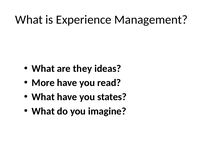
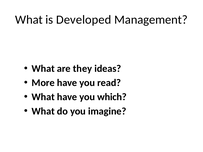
Experience: Experience -> Developed (84, 20)
states: states -> which (112, 97)
